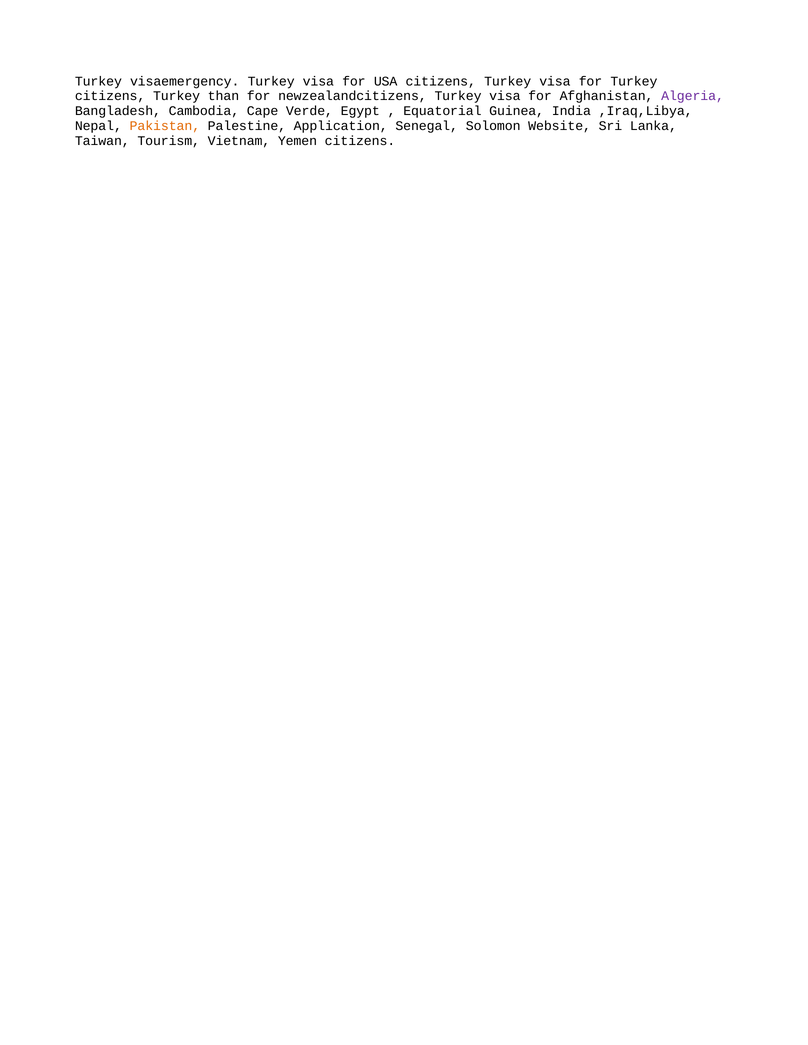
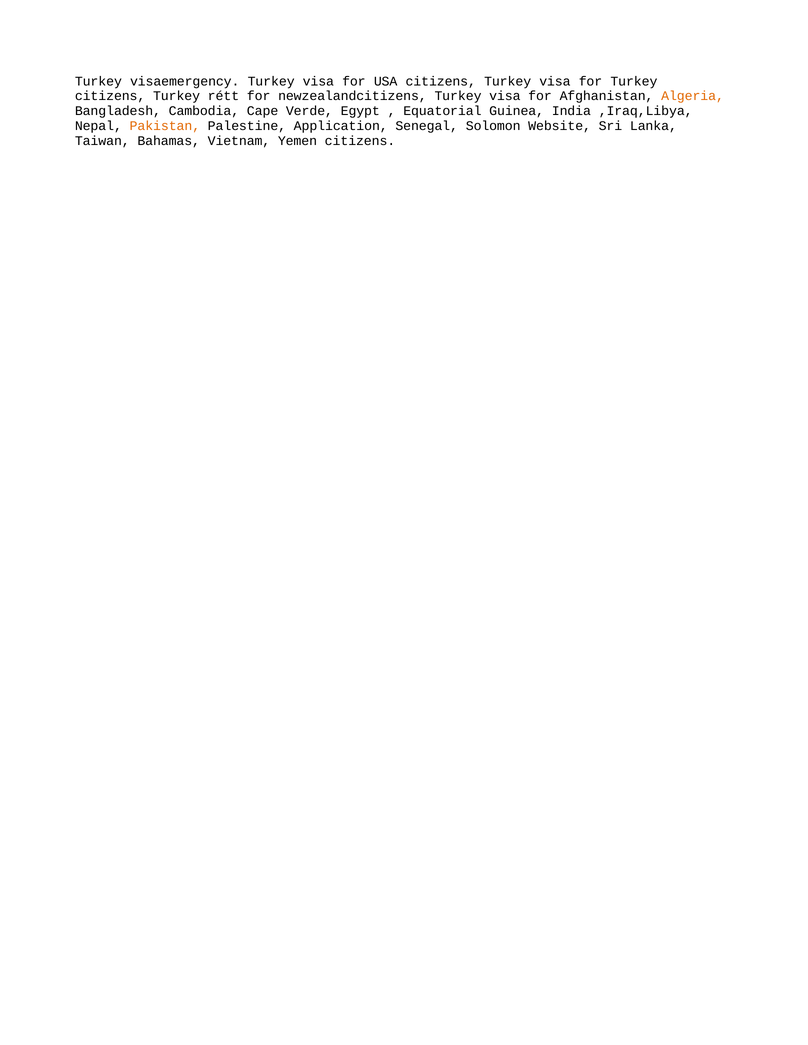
than: than -> rétt (223, 96)
Algeria colour: purple -> orange (693, 96)
Tourism: Tourism -> Bahamas (169, 141)
